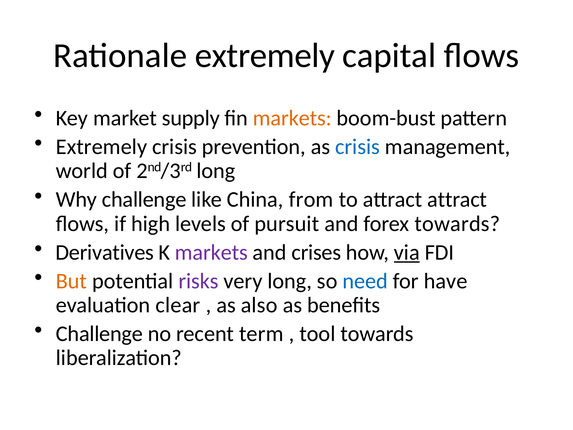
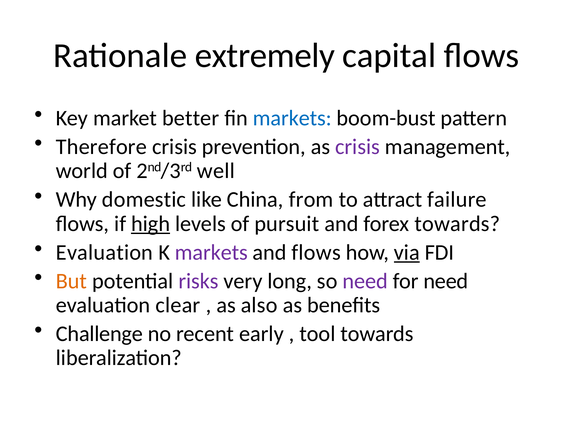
supply: supply -> better (191, 118)
markets colour: orange -> blue (292, 118)
Extremely: Extremely -> Therefore (101, 147)
crisis colour: blue -> purple (358, 147)
2nd/3rd long: long -> well (216, 171)
Why challenge: challenge -> domestic (144, 199)
attract attract: attract -> failure (457, 199)
high underline: none -> present (151, 224)
Derivatives: Derivatives -> Evaluation (104, 252)
and crises: crises -> flows (316, 252)
need colour: blue -> purple (365, 281)
for have: have -> need (446, 281)
term: term -> early (261, 334)
